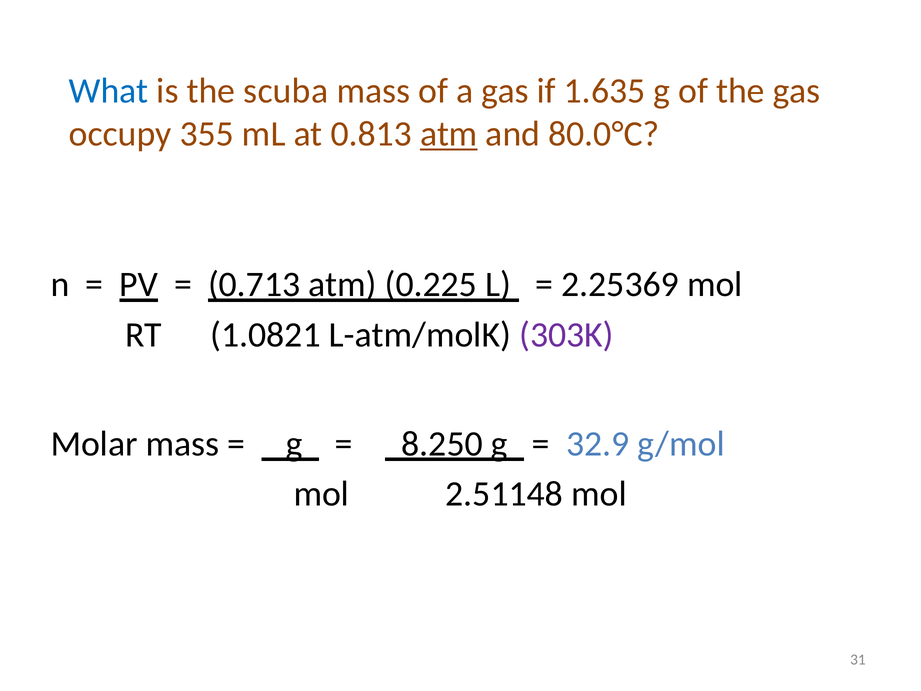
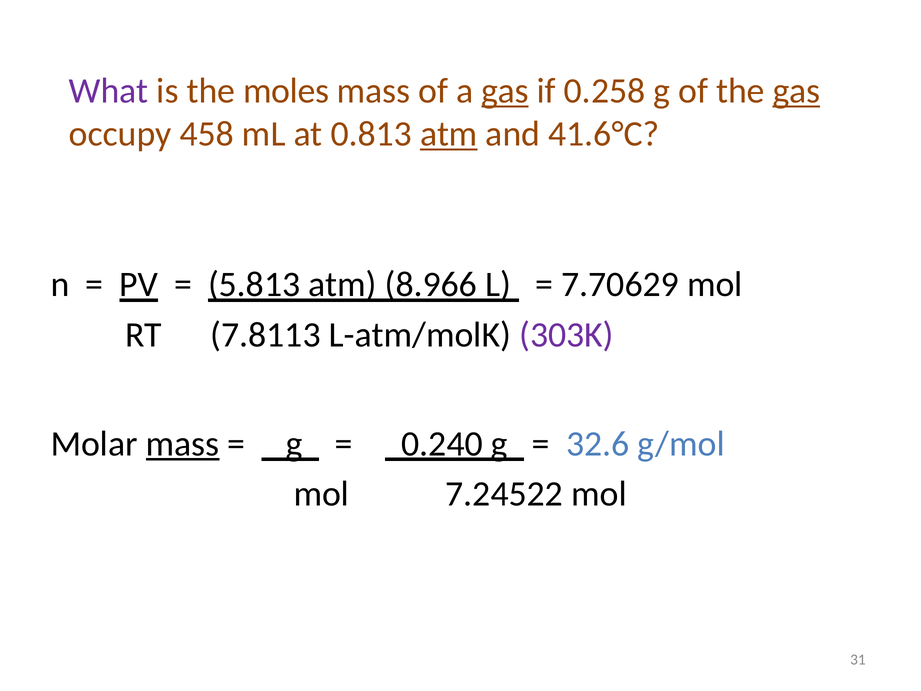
What colour: blue -> purple (109, 91)
scuba: scuba -> moles (286, 91)
gas underline: none -> present (505, 91)
1.635: 1.635 -> 0.258 (605, 91)
gas underline: none -> present (797, 91)
355: 355 -> 458 (207, 134)
80.0°C: 80.0°C -> 41.6°C (604, 134)
0.713: 0.713 -> 5.813 (254, 285)
0.225: 0.225 -> 8.966 (431, 285)
2.25369: 2.25369 -> 7.70629 (620, 285)
1.0821: 1.0821 -> 7.8113 (265, 335)
mass underline: none -> present (183, 444)
8.250: 8.250 -> 0.240 (442, 444)
32.9: 32.9 -> 32.6 (598, 444)
2.51148: 2.51148 -> 7.24522 (504, 494)
